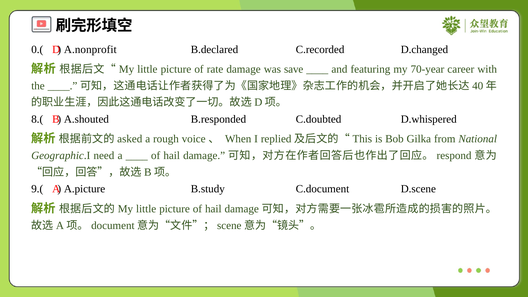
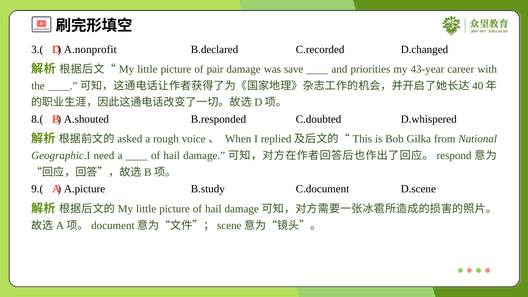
0.(: 0.( -> 3.( (37, 49)
rate: rate -> pair (215, 69)
featuring: featuring -> priorities (370, 69)
70-year: 70-year -> 43-year (427, 69)
